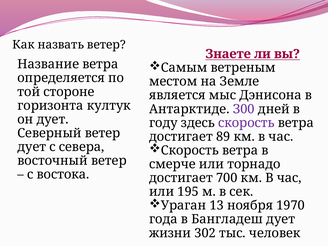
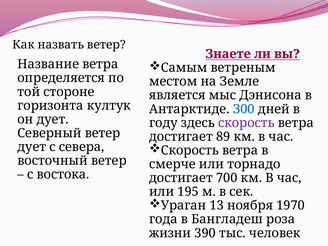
З00 colour: purple -> blue (244, 109)
Бангладеш дует: дует -> роза (281, 219)
302: 302 -> 390 (205, 233)
